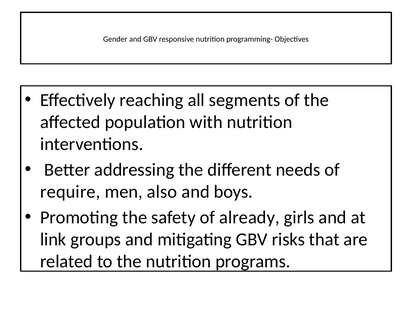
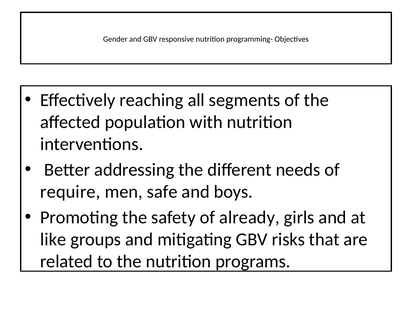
also: also -> safe (162, 192)
link: link -> like (53, 239)
